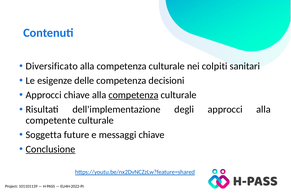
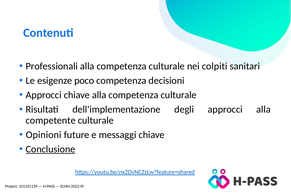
Diversificato: Diversificato -> Professionali (52, 66)
delle: delle -> poco (84, 81)
competenza underline: present -> none (133, 95)
Soggetta: Soggetta -> Opinioni (44, 135)
